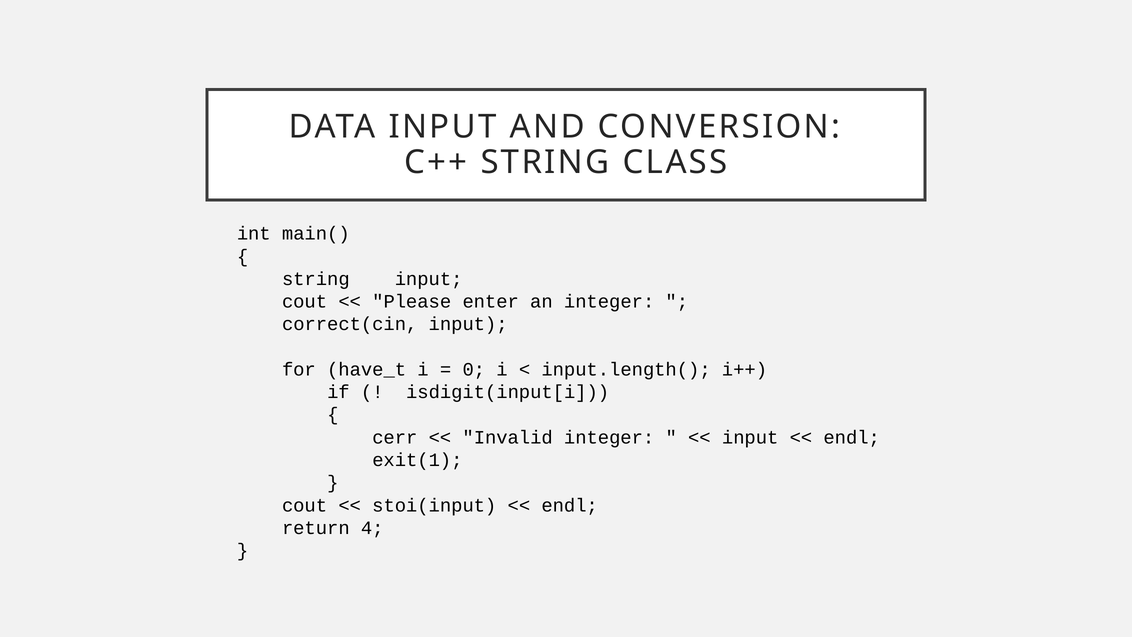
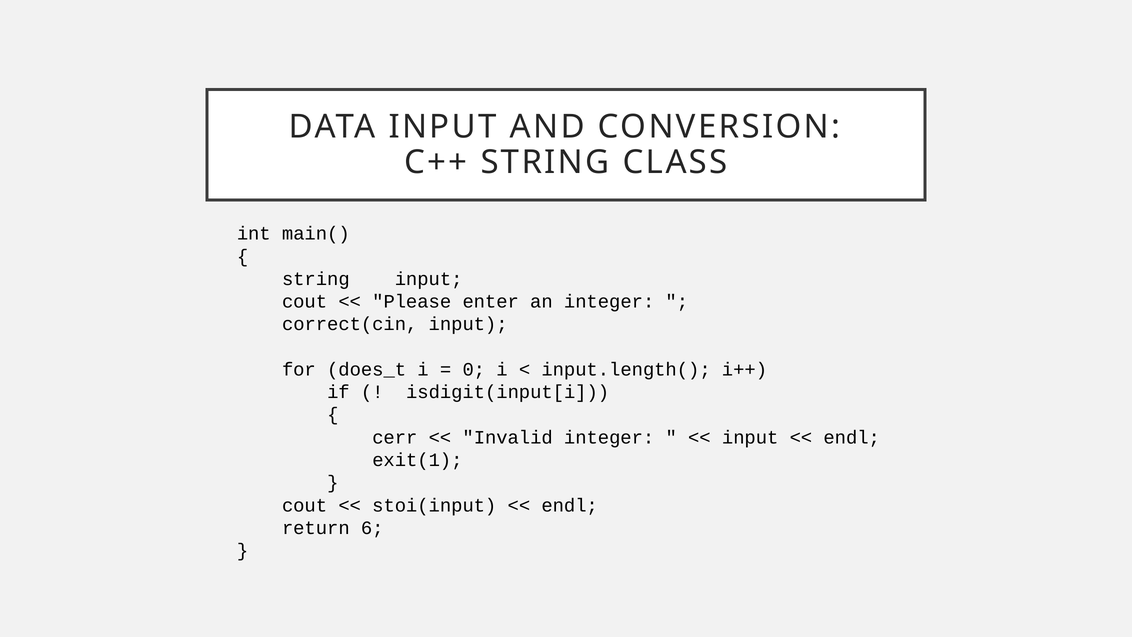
have_t: have_t -> does_t (367, 369)
4: 4 -> 6 (372, 528)
